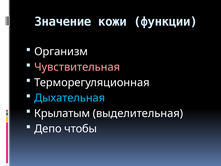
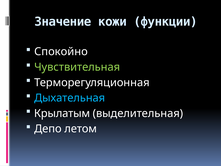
Организм: Организм -> Спокойно (61, 52)
Чувствительная colour: pink -> light green (77, 67)
чтобы: чтобы -> летом (81, 129)
